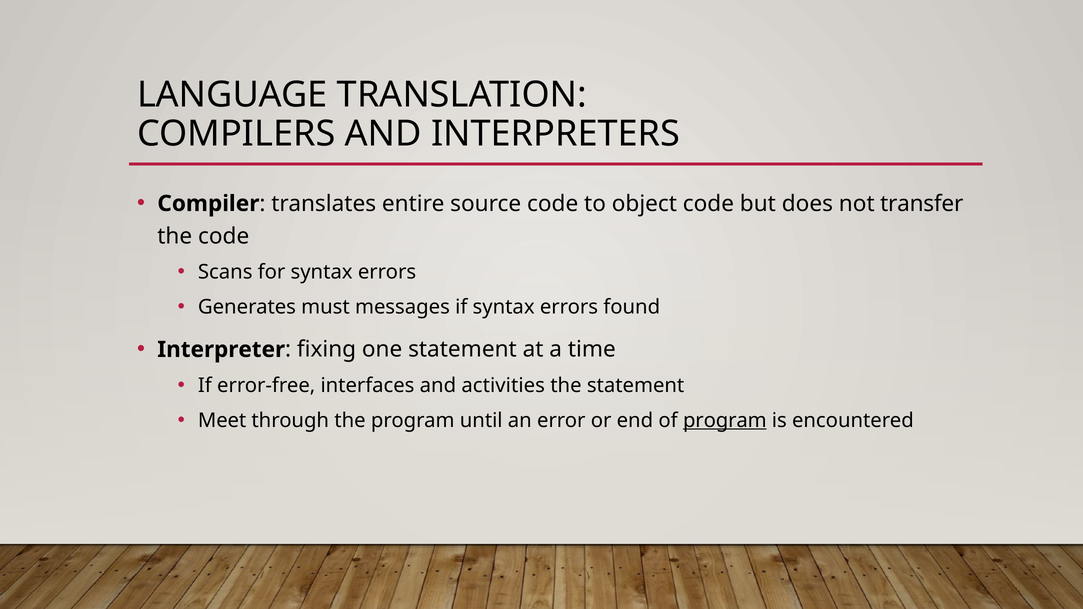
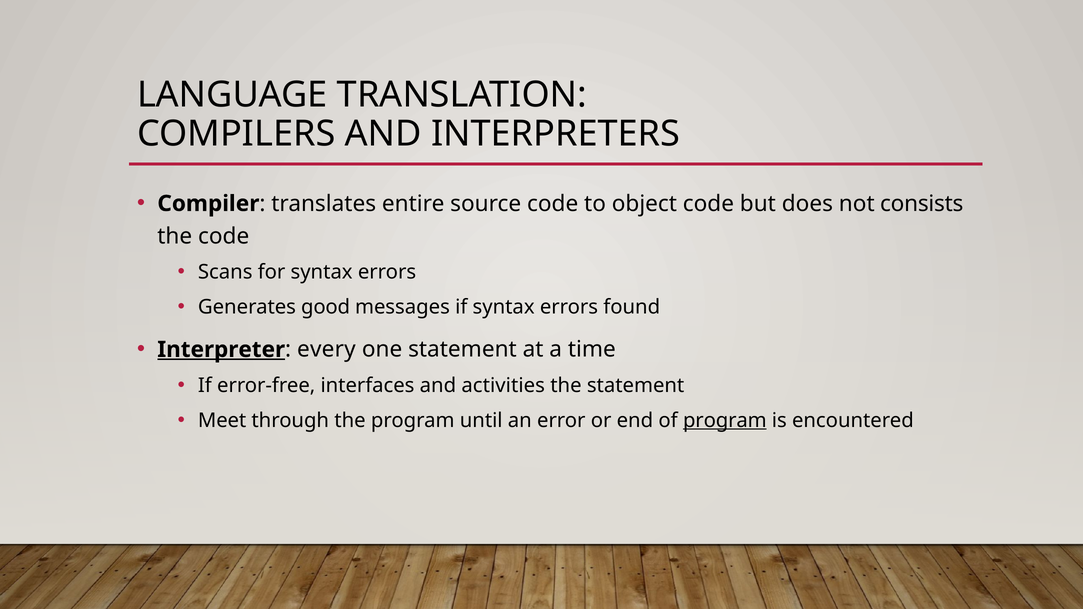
transfer: transfer -> consists (922, 204)
must: must -> good (326, 307)
Interpreter underline: none -> present (221, 350)
fixing: fixing -> every (326, 350)
